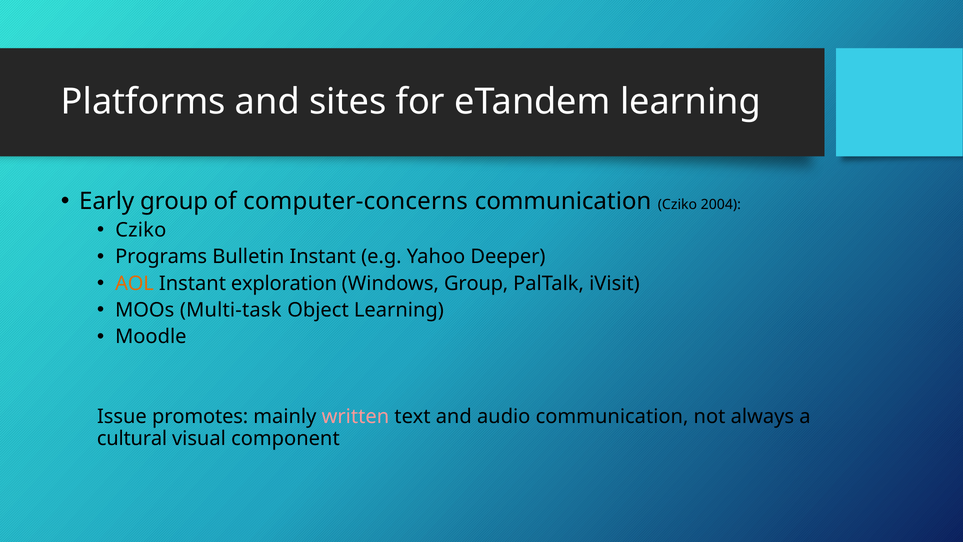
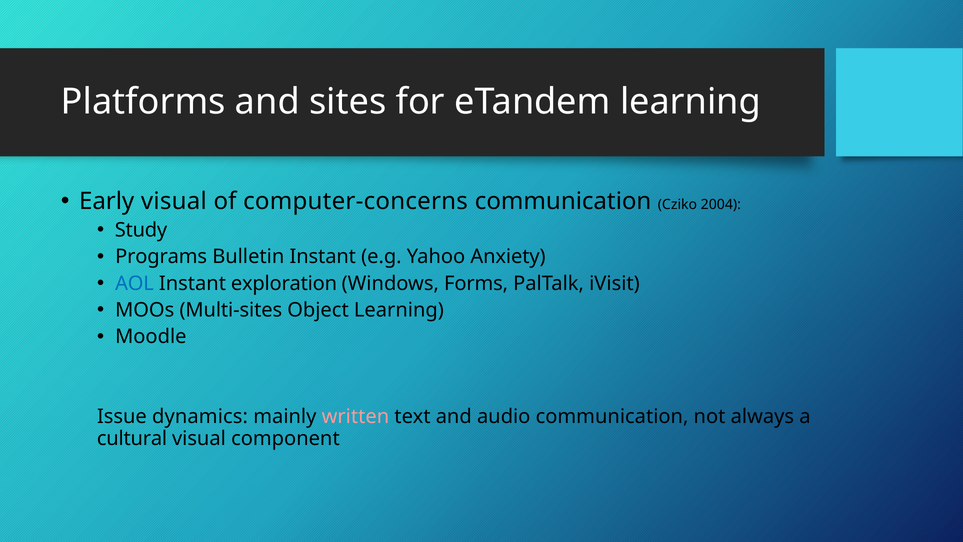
Early group: group -> visual (174, 201)
Cziko: Cziko -> Study (141, 230)
Deeper: Deeper -> Anxiety (508, 257)
AOL colour: orange -> blue (134, 283)
Windows Group: Group -> Forms (476, 283)
Multi-task: Multi-task -> Multi-sites (231, 310)
promotes: promotes -> dynamics (200, 417)
